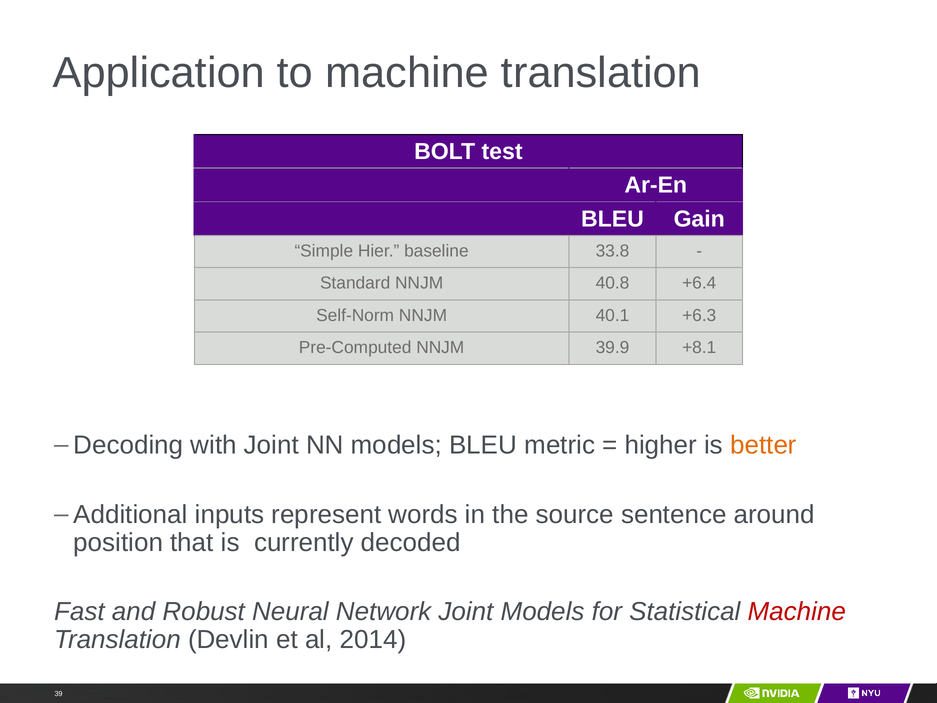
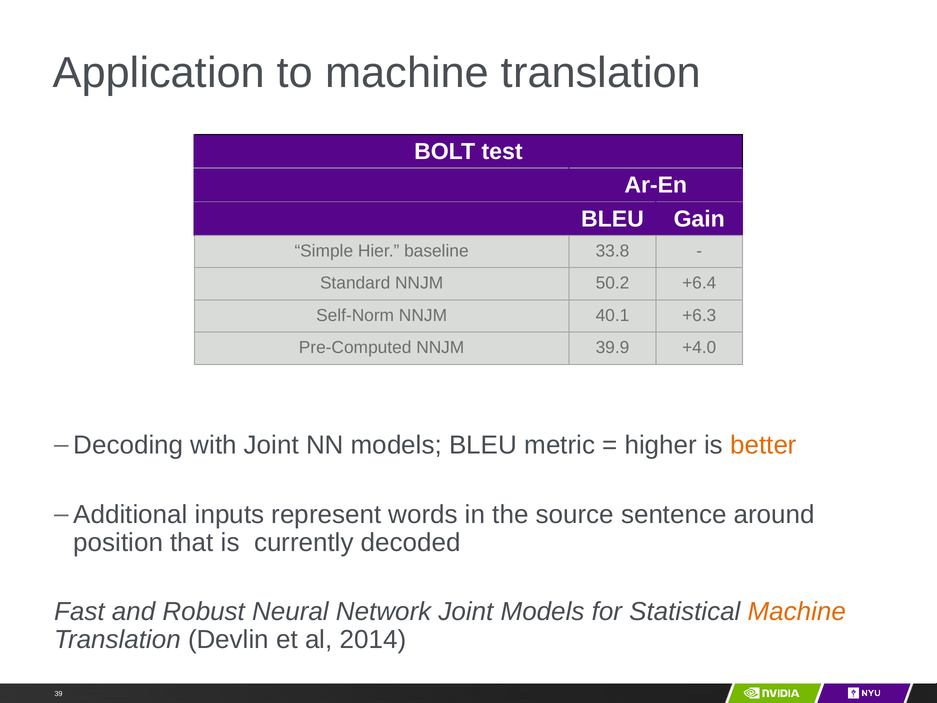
40.8: 40.8 -> 50.2 (613, 283)
+8.1: +8.1 -> +4.0 (699, 348)
Machine colour: red -> orange (797, 612)
